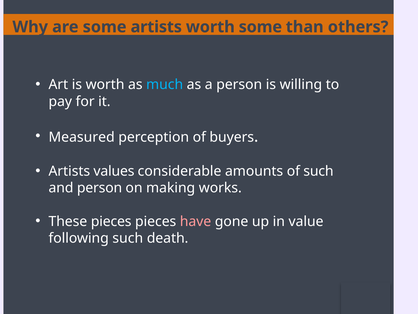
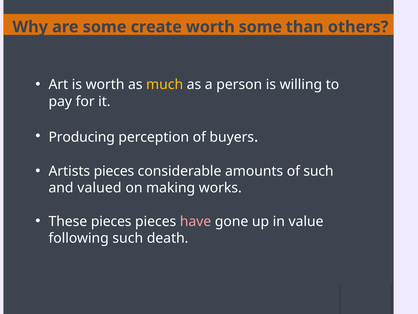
some artists: artists -> create (156, 27)
much colour: light blue -> yellow (165, 85)
Measured: Measured -> Producing (82, 137)
Artists values: values -> pieces (114, 171)
and person: person -> valued (99, 188)
